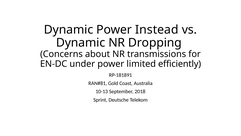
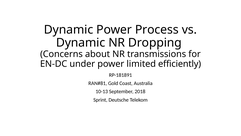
Instead: Instead -> Process (157, 30)
